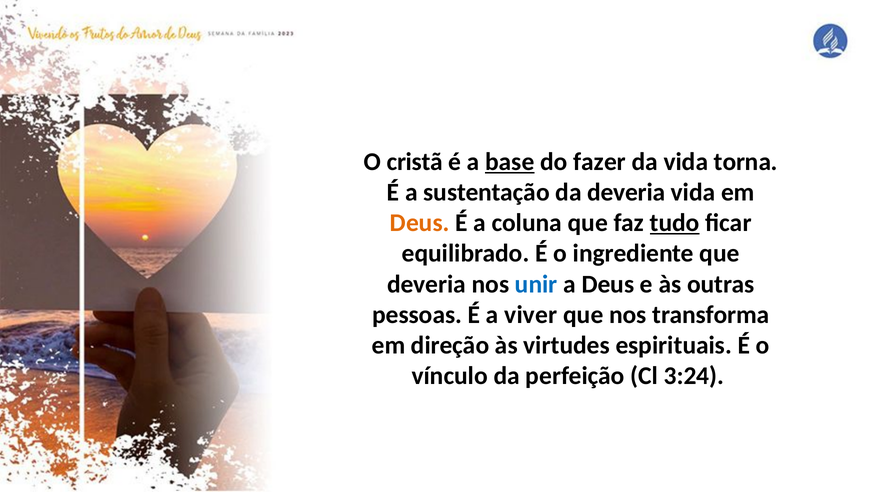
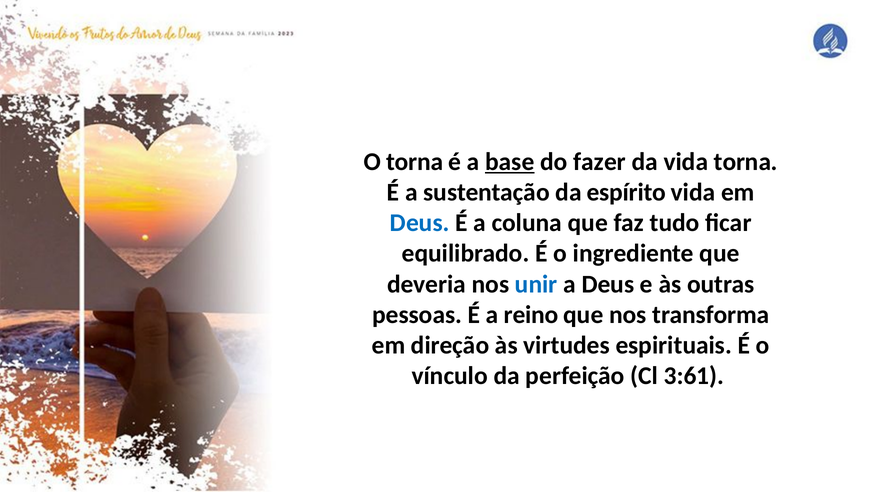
O cristã: cristã -> torna (415, 161)
da deveria: deveria -> espírito (626, 192)
Deus colour: orange -> blue (420, 223)
tudo underline: present -> none (675, 223)
viver: viver -> reino (531, 315)
3:24: 3:24 -> 3:61 (694, 376)
